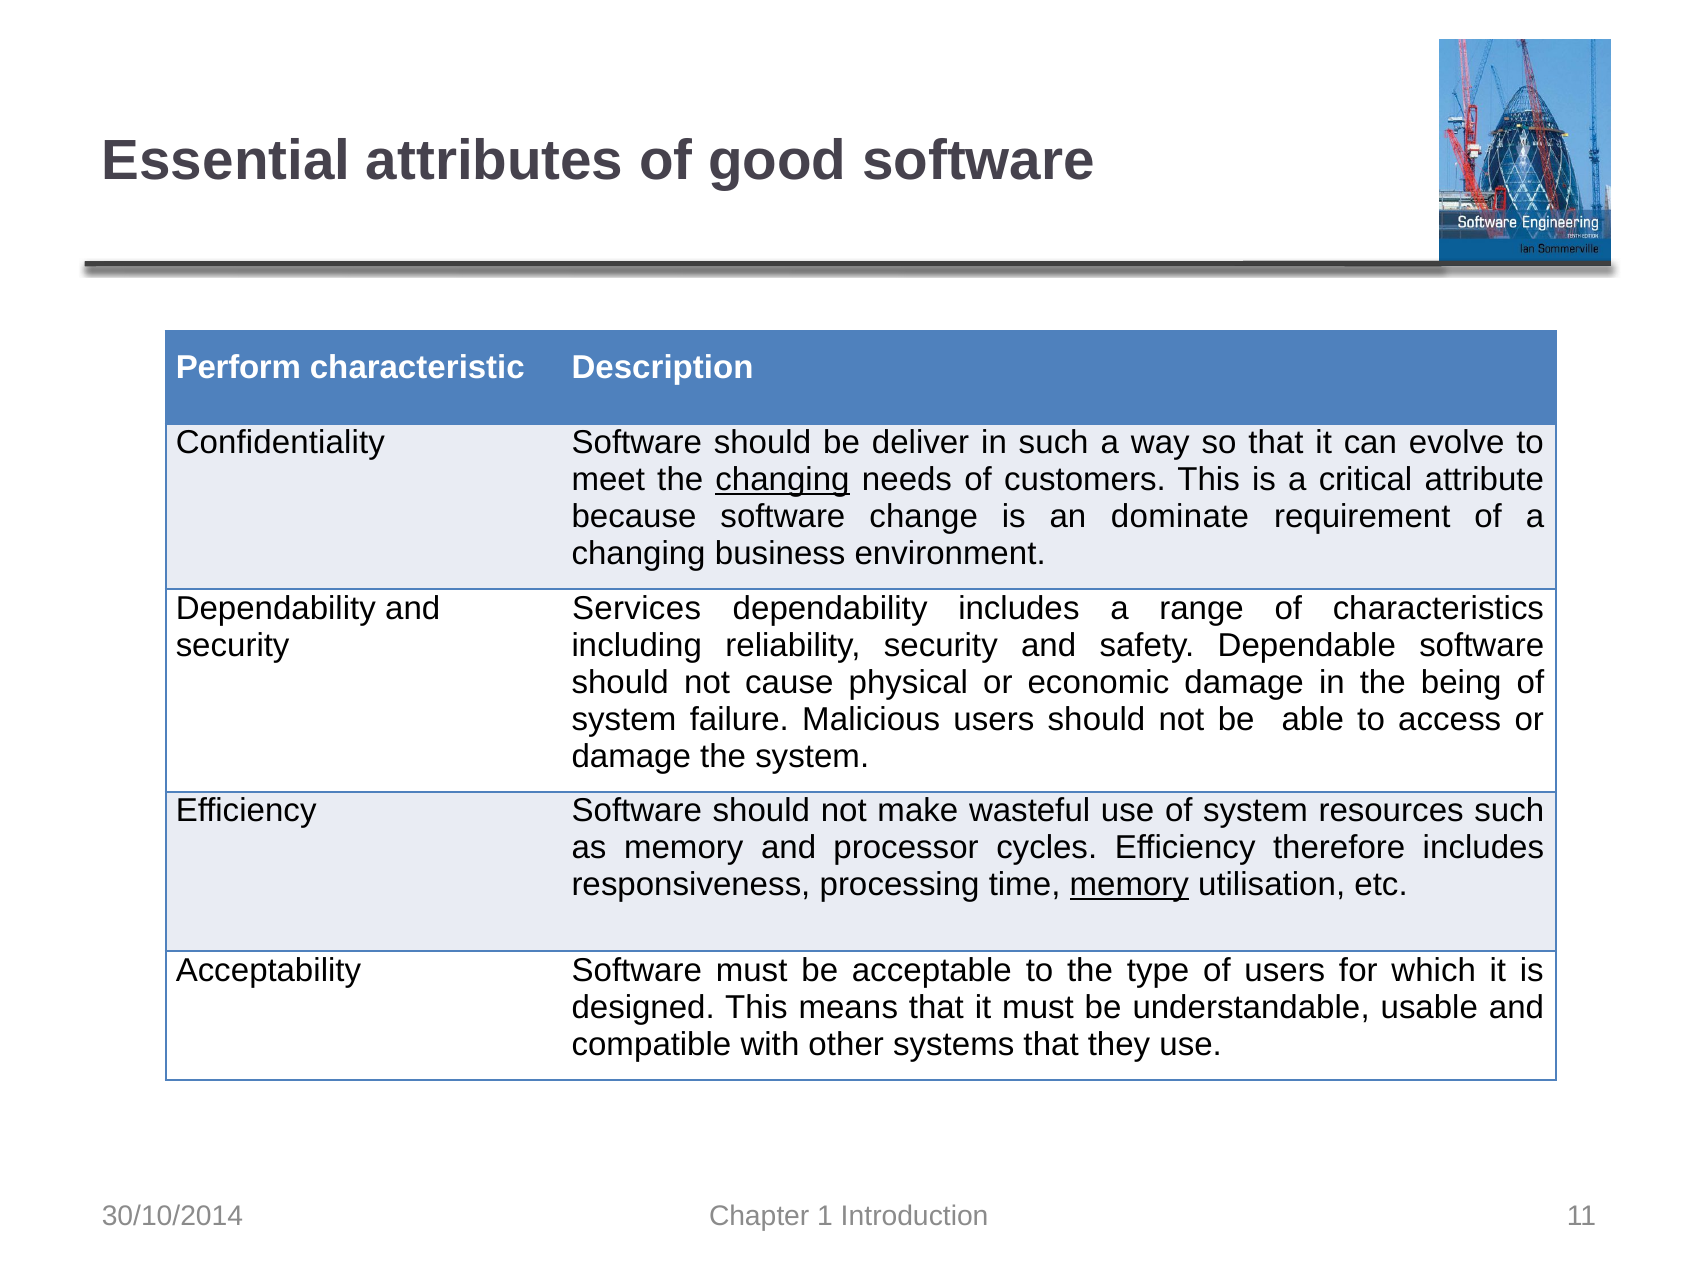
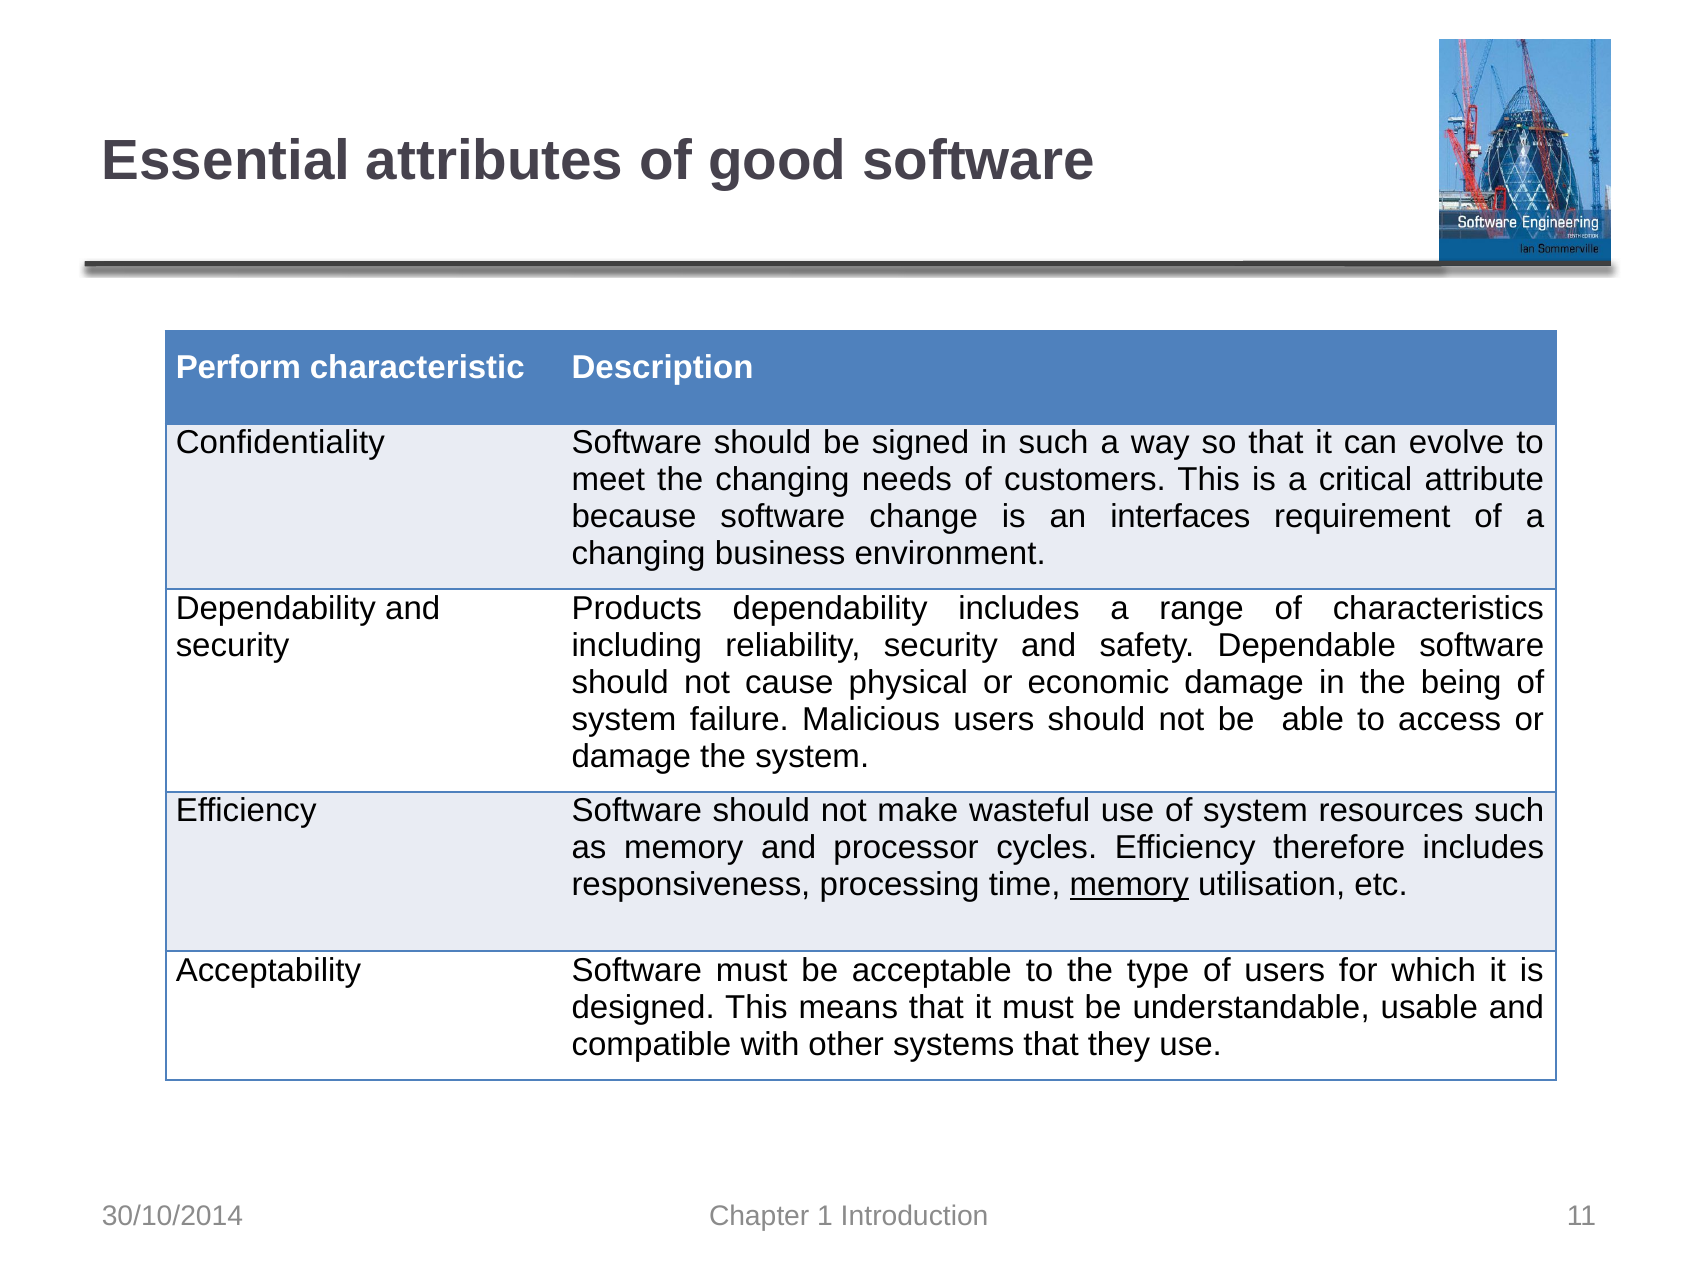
deliver: deliver -> signed (921, 442)
changing underline: present -> none (782, 480)
dominate: dominate -> interfaces (1180, 517)
Services: Services -> Products (637, 608)
